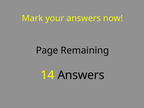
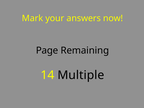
14 Answers: Answers -> Multiple (81, 75)
